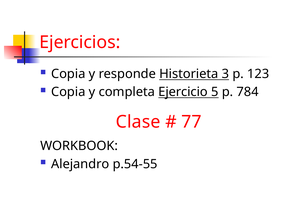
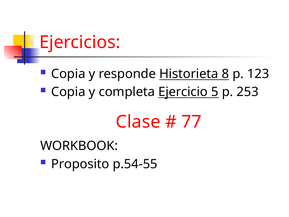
3: 3 -> 8 (225, 74)
784: 784 -> 253 (248, 92)
Alejandro: Alejandro -> Proposito (80, 164)
